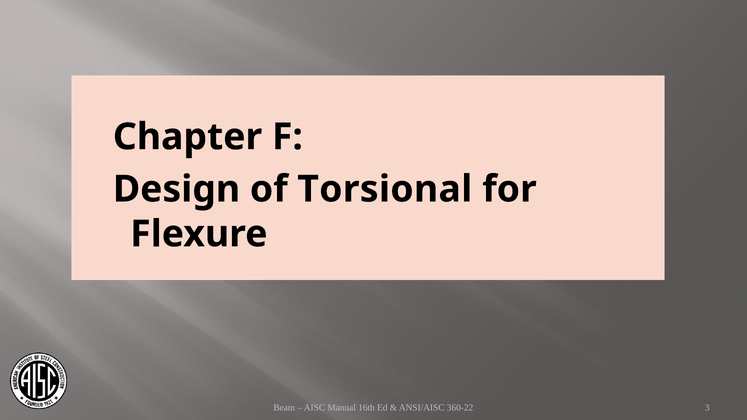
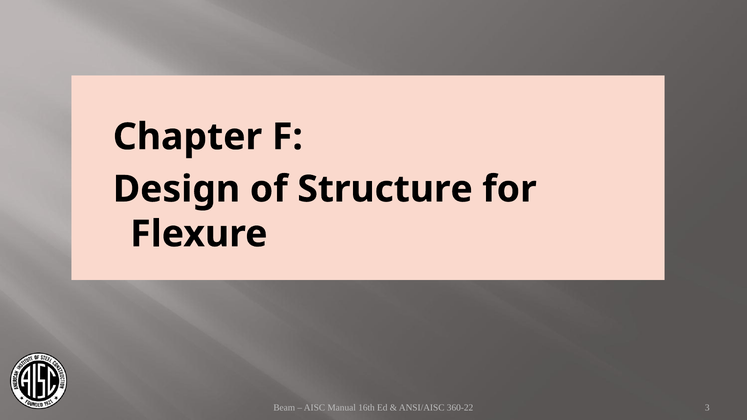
Torsional: Torsional -> Structure (385, 189)
